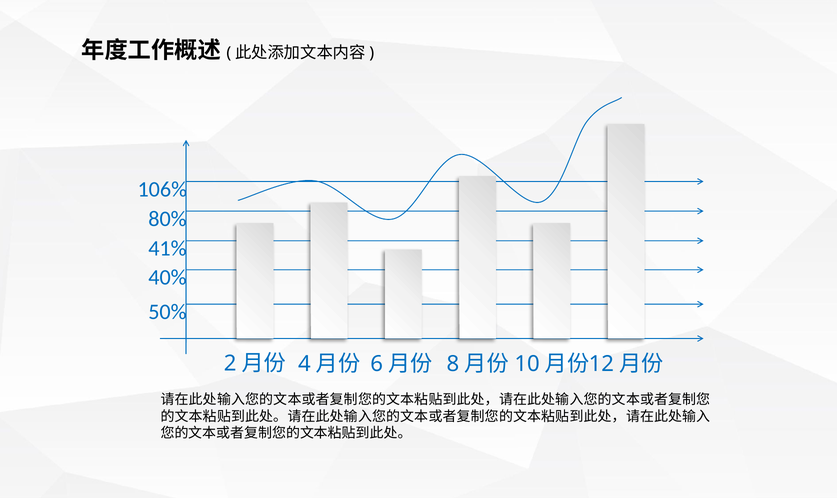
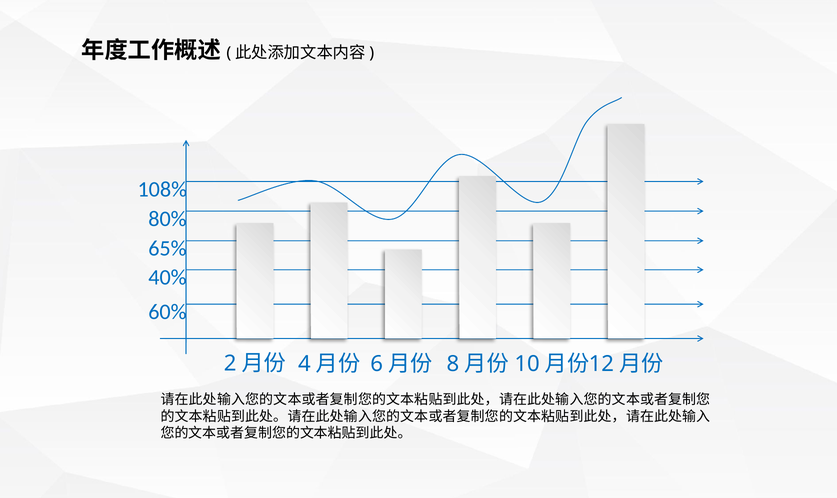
106%: 106% -> 108% (162, 190)
41%: 41% -> 65% (167, 249)
50%: 50% -> 60% (167, 312)
